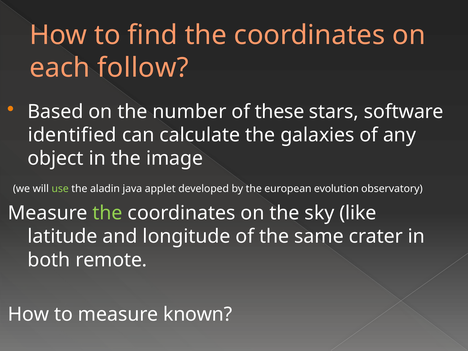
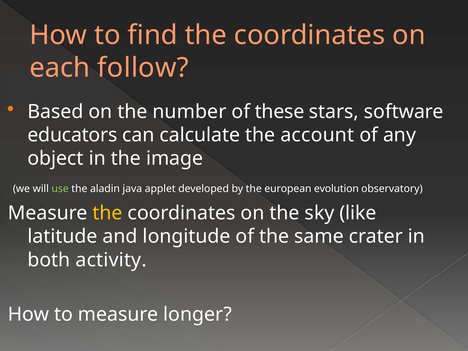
identified: identified -> educators (72, 135)
galaxies: galaxies -> account (317, 135)
the colour: light green -> yellow (108, 213)
remote: remote -> activity (111, 260)
known: known -> longer (198, 315)
